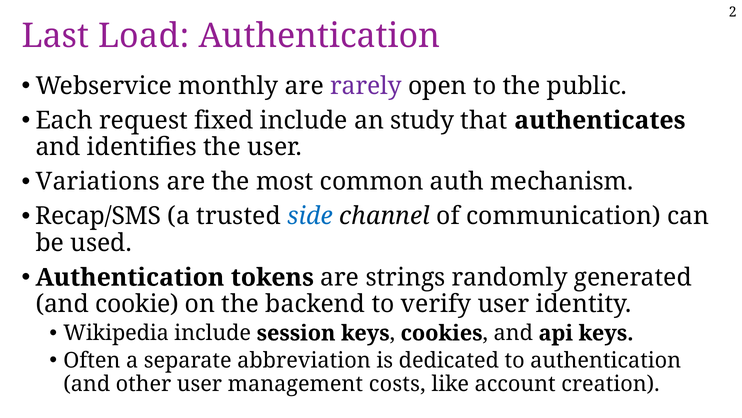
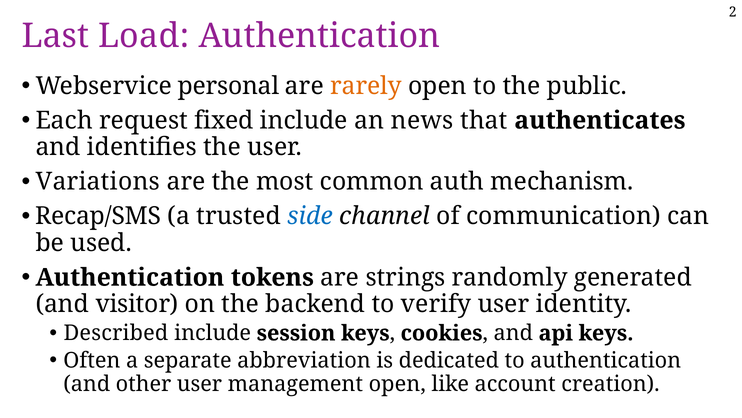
monthly: monthly -> personal (229, 86)
rarely colour: purple -> orange (366, 86)
study: study -> news (422, 120)
cookie: cookie -> visitor (137, 304)
Wikipedia: Wikipedia -> Described (116, 333)
management costs: costs -> open (397, 383)
